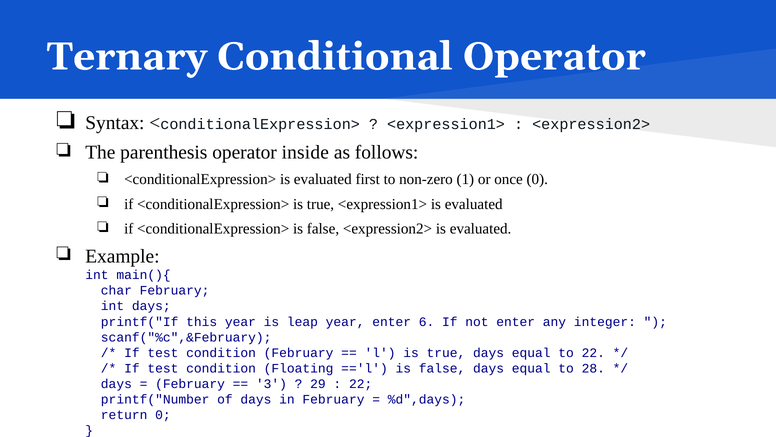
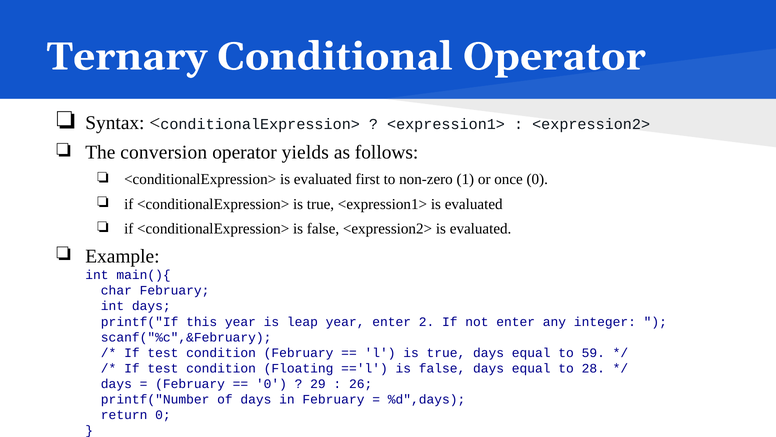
parenthesis: parenthesis -> conversion (164, 152)
inside: inside -> yields (305, 152)
6: 6 -> 2 (427, 321)
to 22: 22 -> 59 (593, 352)
3: 3 -> 0 (271, 383)
22: 22 -> 26 (361, 383)
